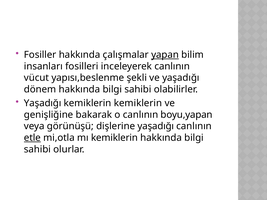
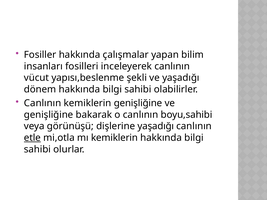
yapan underline: present -> none (165, 55)
Yaşadığı: Yaşadığı -> Canlının (43, 103)
kemiklerin kemiklerin: kemiklerin -> genişliğine (138, 103)
boyu,yapan: boyu,yapan -> boyu,sahibi (187, 115)
